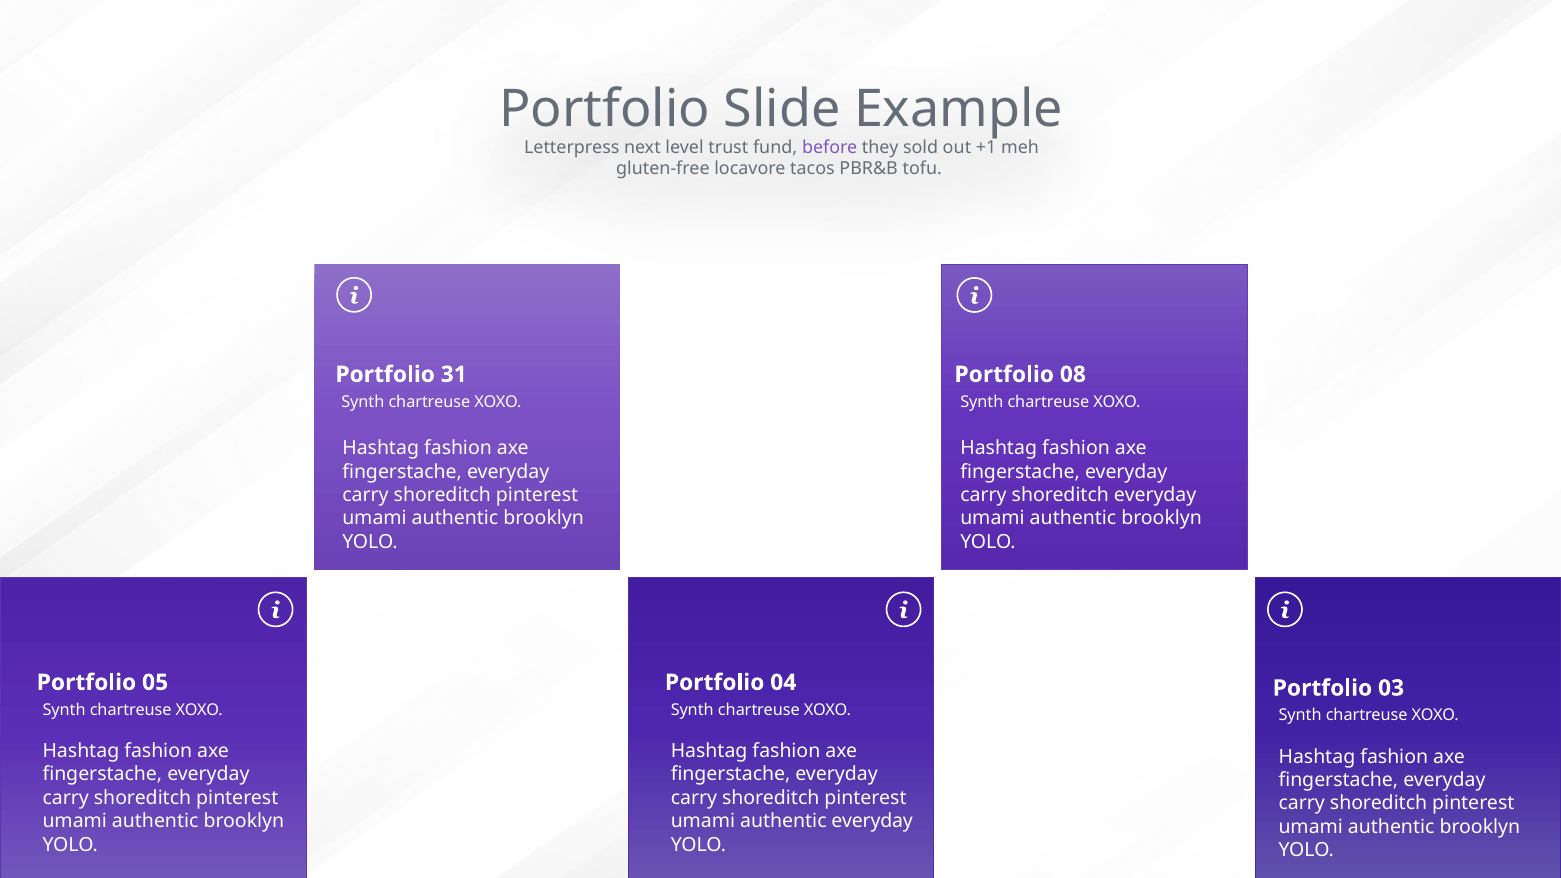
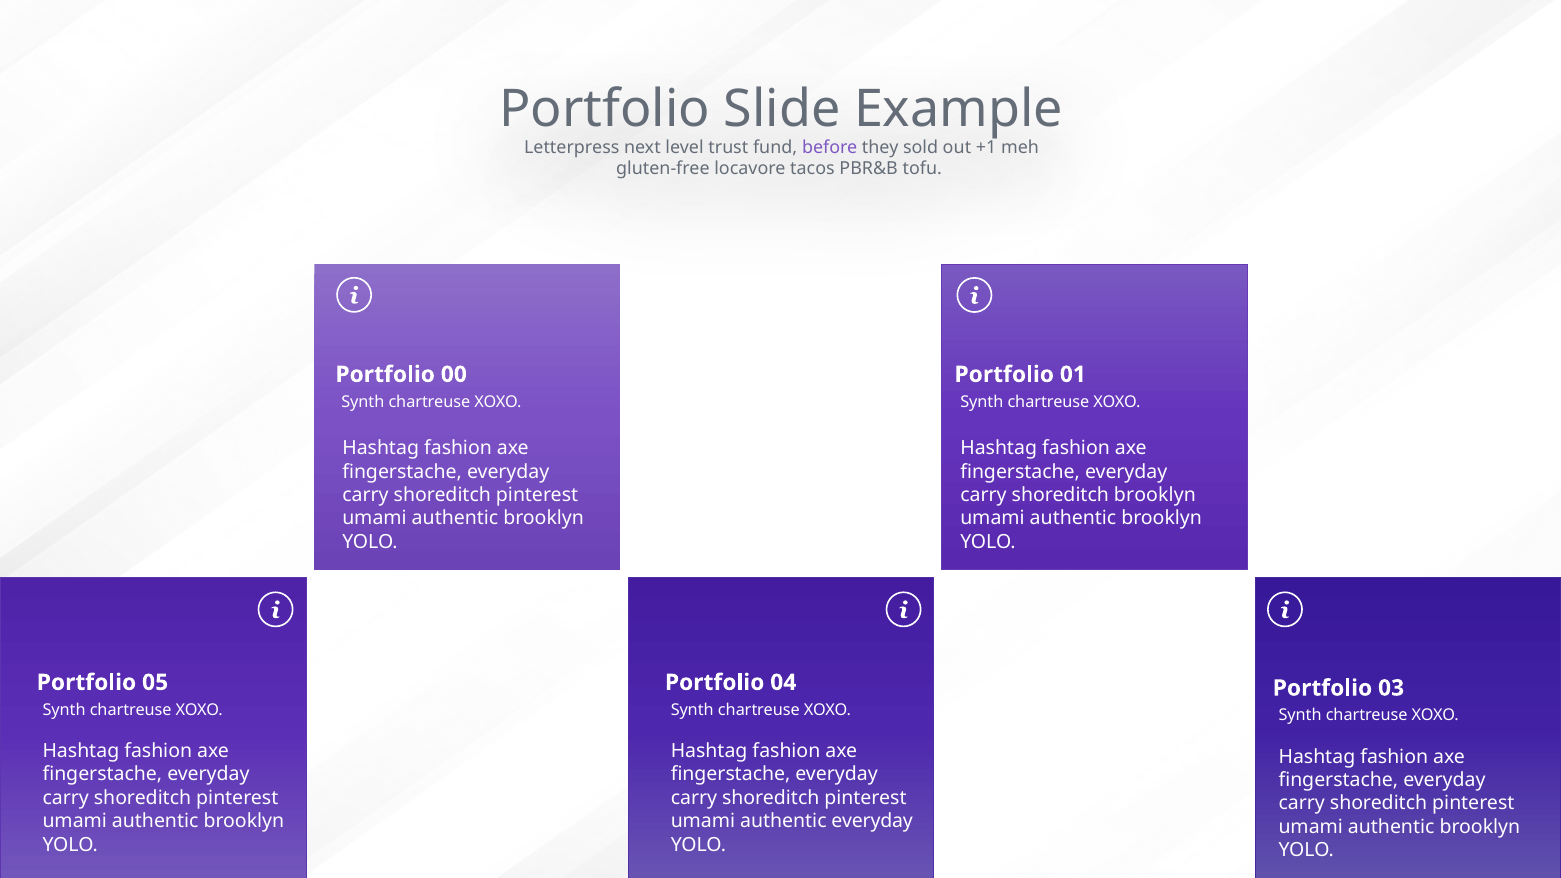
31: 31 -> 00 (454, 374)
08: 08 -> 01 (1073, 374)
shoreditch everyday: everyday -> brooklyn (1155, 495)
